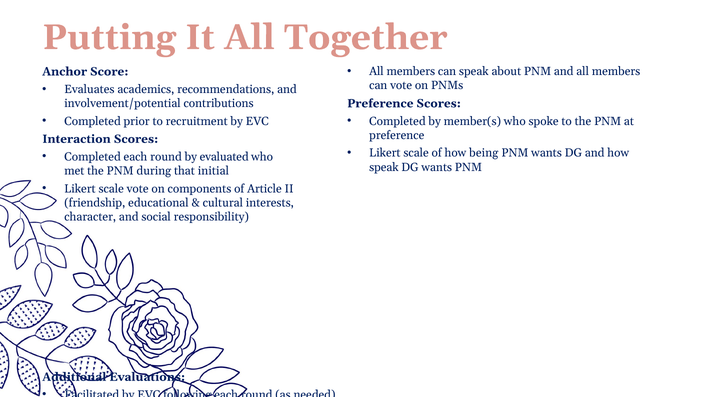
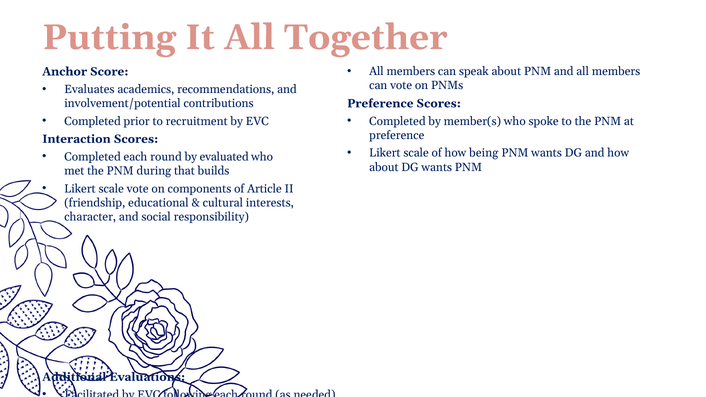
speak: speak -> about (384, 167)
initial: initial -> builds (214, 171)
